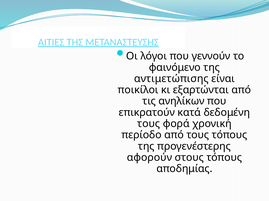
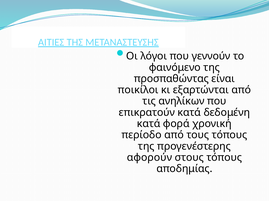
αντιμετώπισης: αντιμετώπισης -> προσπαθώντας (171, 79)
τους: τους -> κατά (149, 124)
